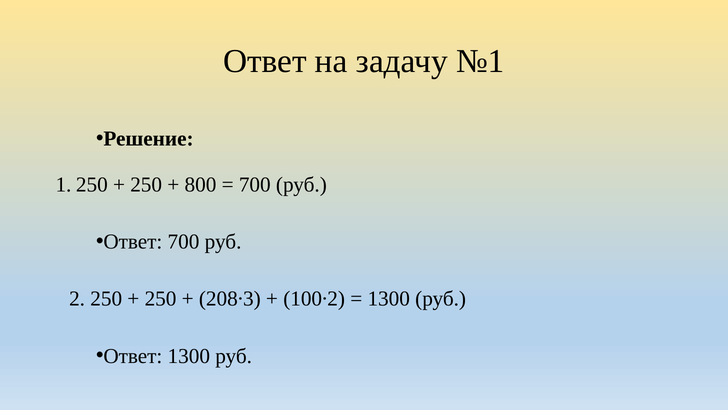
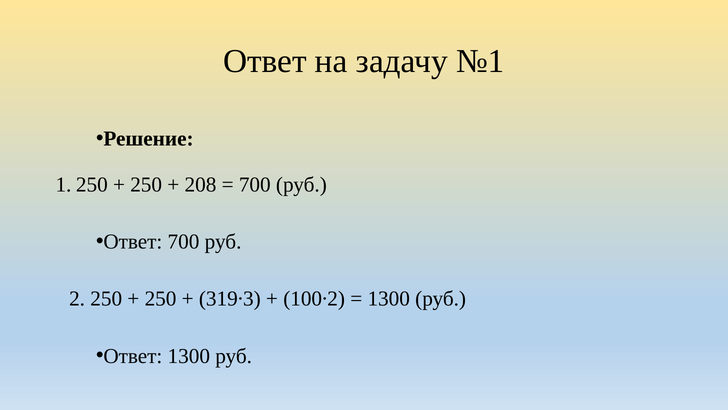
800: 800 -> 208 (200, 184)
208∙3: 208∙3 -> 319∙3 (230, 299)
